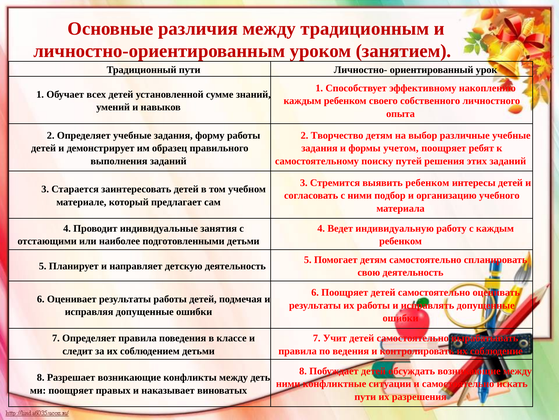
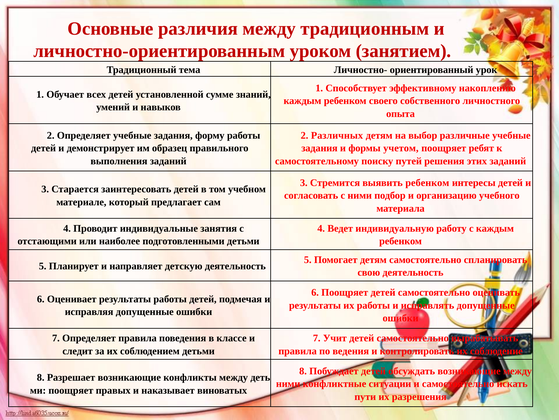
Традиционный пути: пути -> тема (190, 70)
Творчество: Творчество -> Различных (337, 135)
